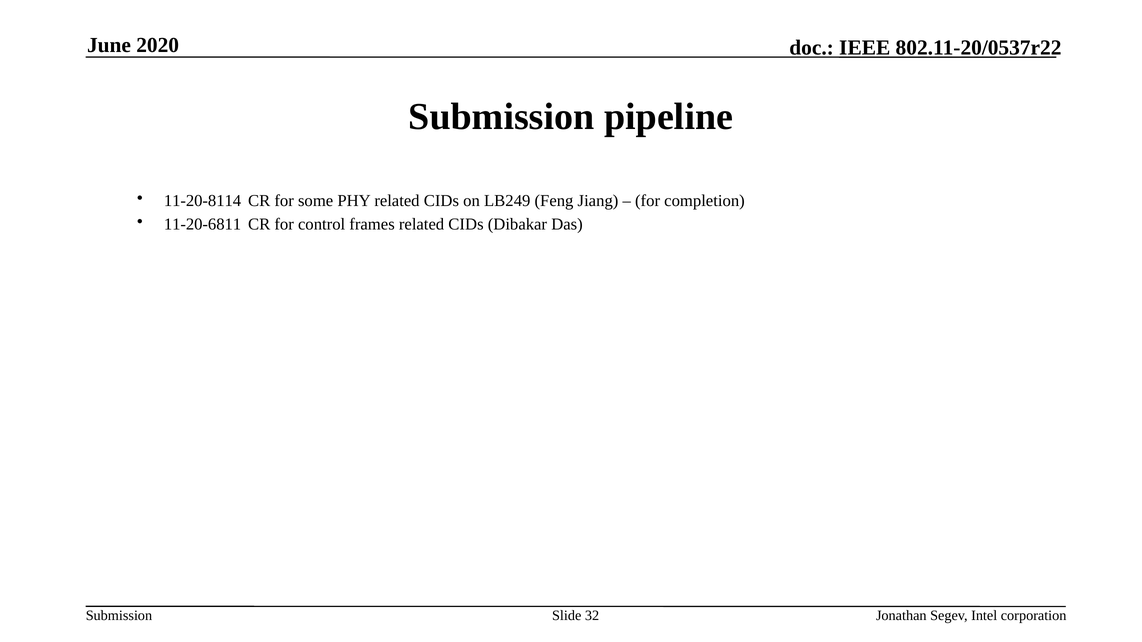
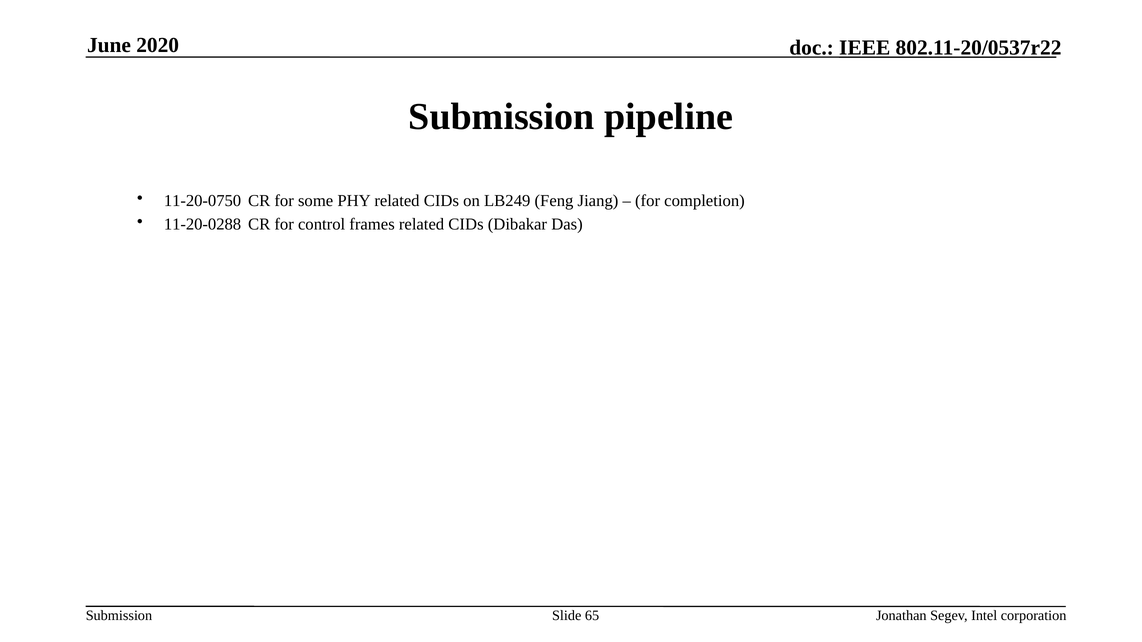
11-20-8114: 11-20-8114 -> 11-20-0750 (203, 201)
11-20-6811: 11-20-6811 -> 11-20-0288 (203, 224)
32: 32 -> 65 (592, 616)
